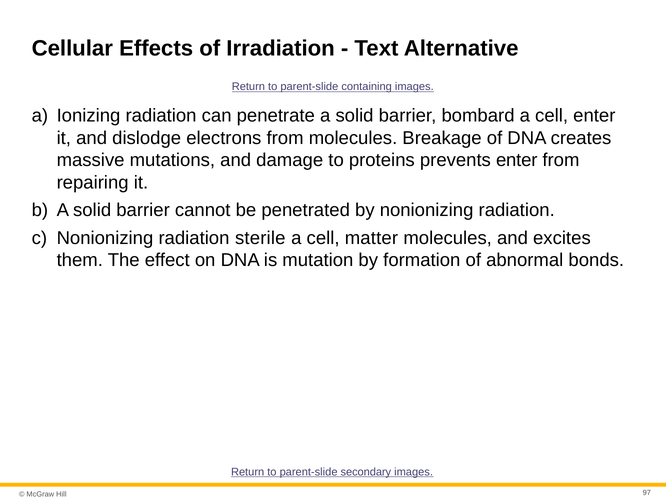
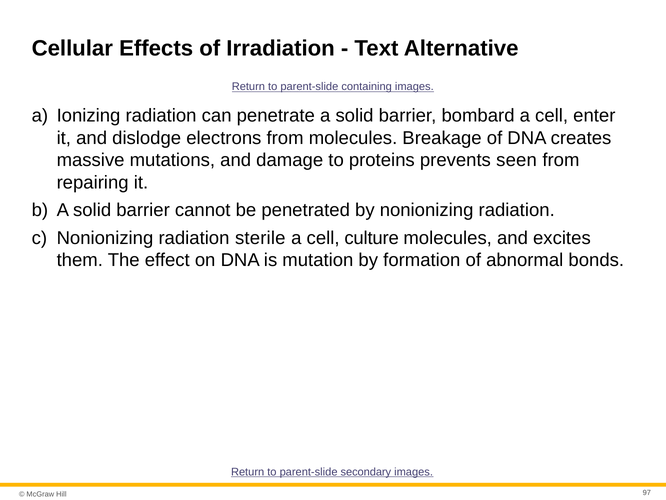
prevents enter: enter -> seen (517, 160)
matter: matter -> culture (372, 238)
